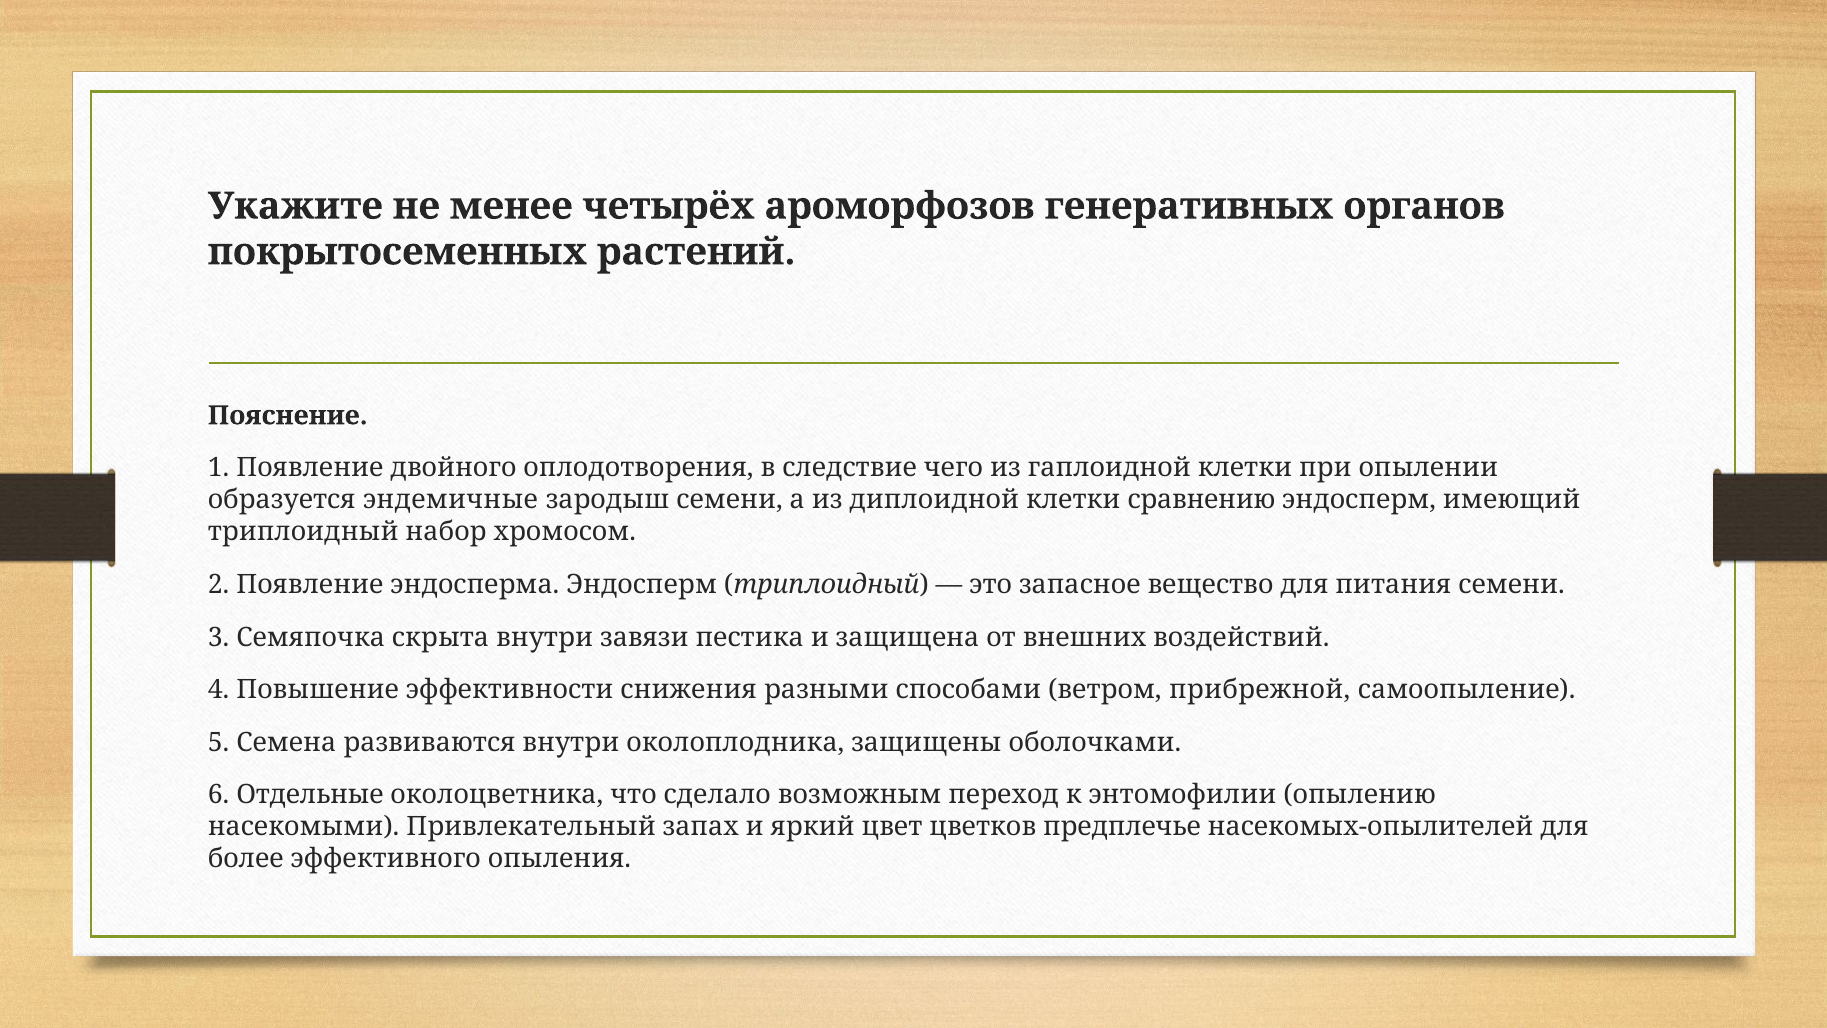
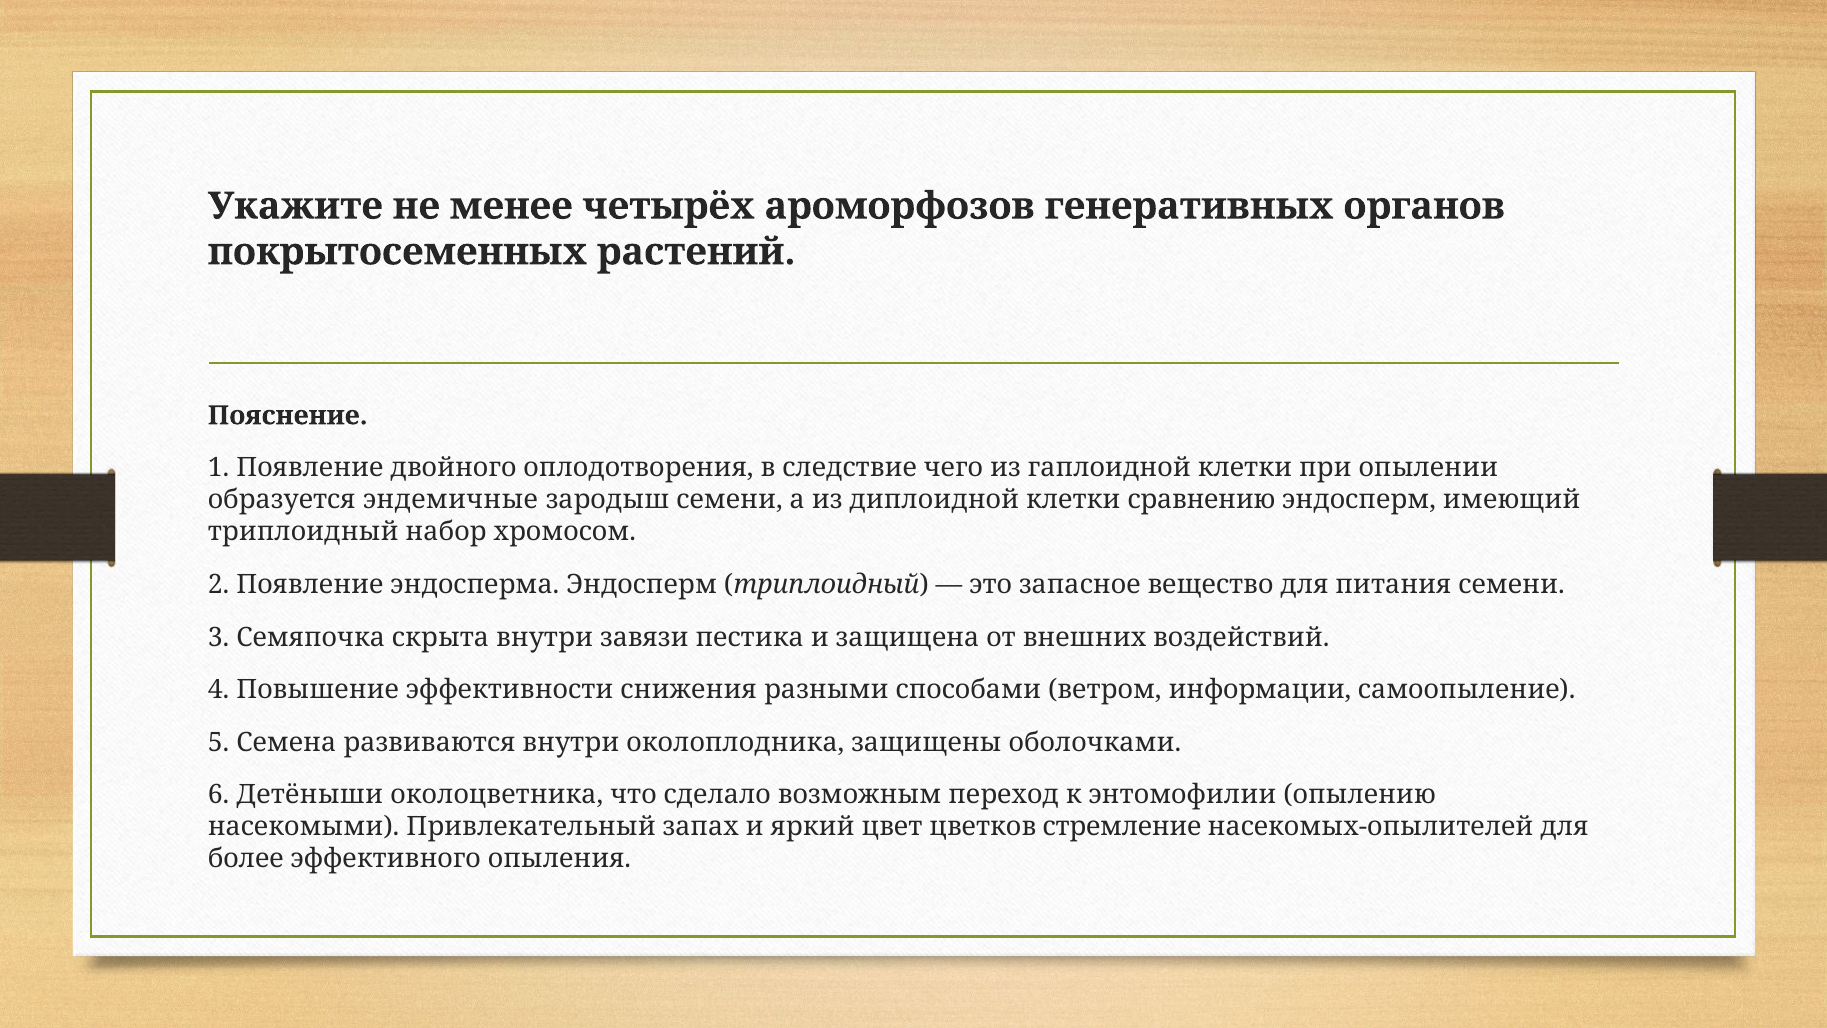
прибрежной: прибрежной -> информации (1260, 690)
Отдельные: Отдельные -> Детёныши (310, 795)
предплечье: предплечье -> стремление (1122, 827)
